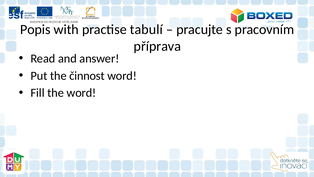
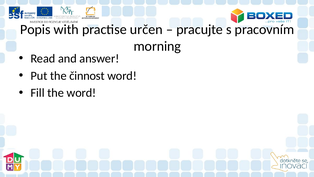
tabulí: tabulí -> určen (146, 29)
příprava: příprava -> morning (157, 46)
